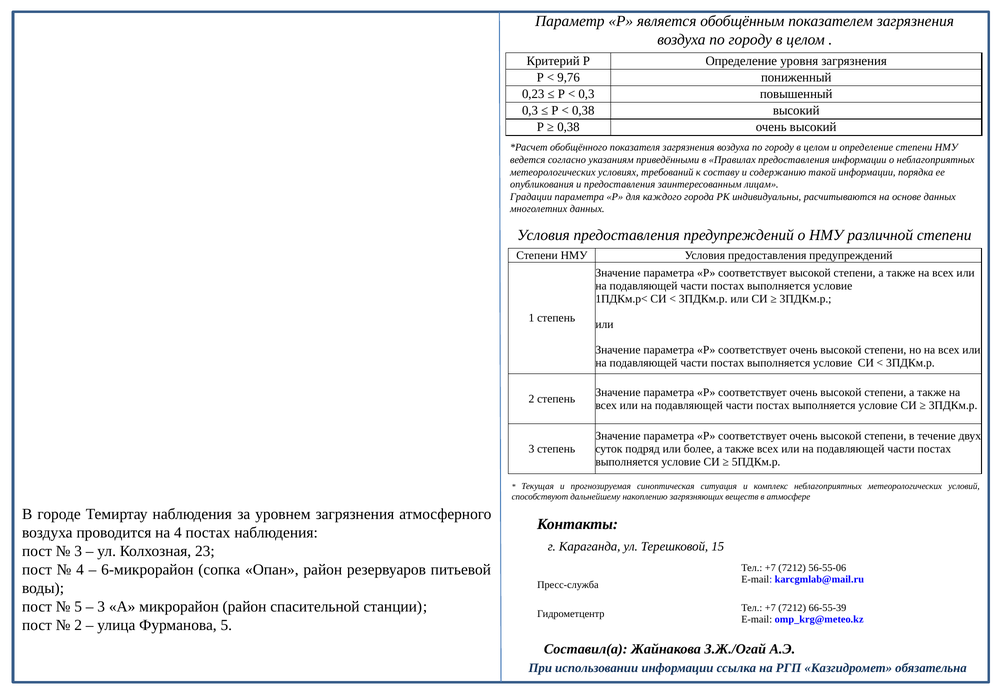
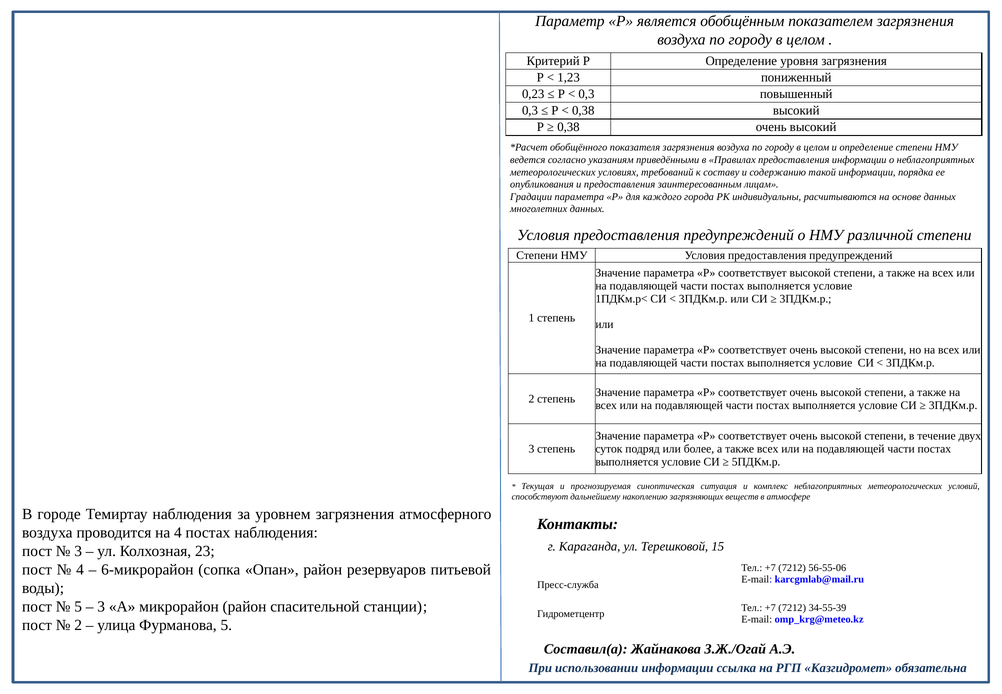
9,76: 9,76 -> 1,23 (569, 77)
66-55-39: 66-55-39 -> 34-55-39 (828, 608)
